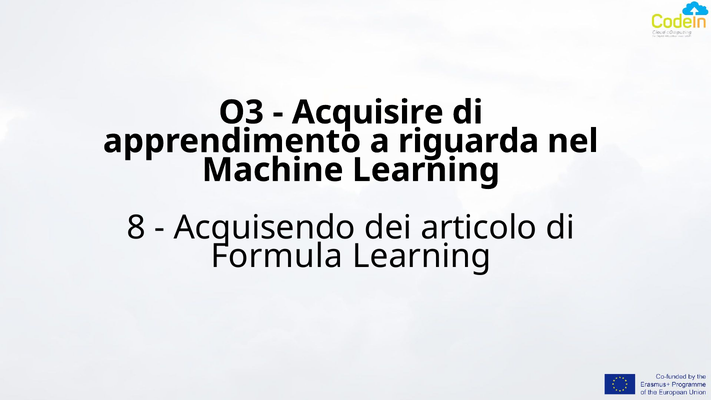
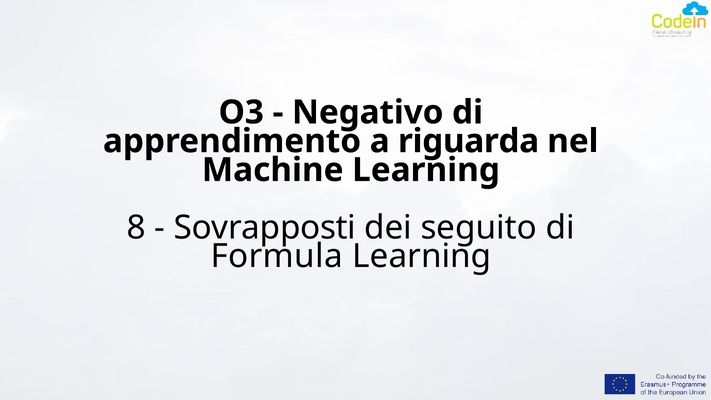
Acquisire: Acquisire -> Negativo (368, 112)
Acquisendo: Acquisendo -> Sovrapposti (265, 228)
articolo: articolo -> seguito (479, 228)
